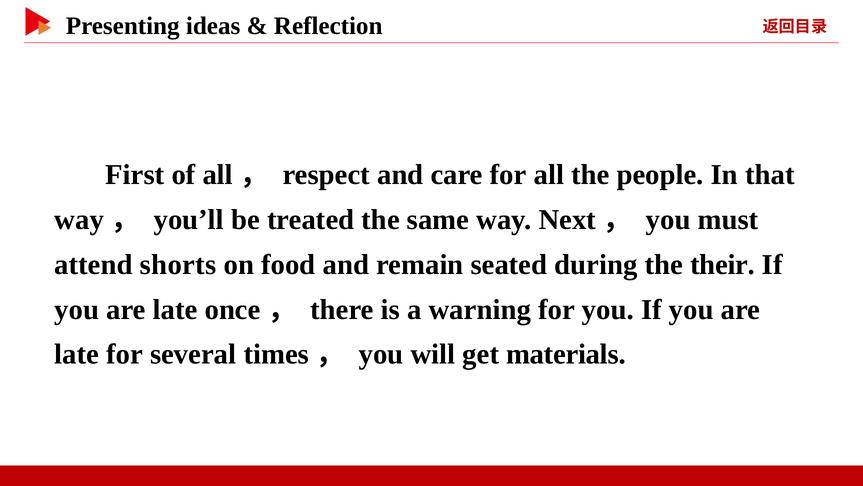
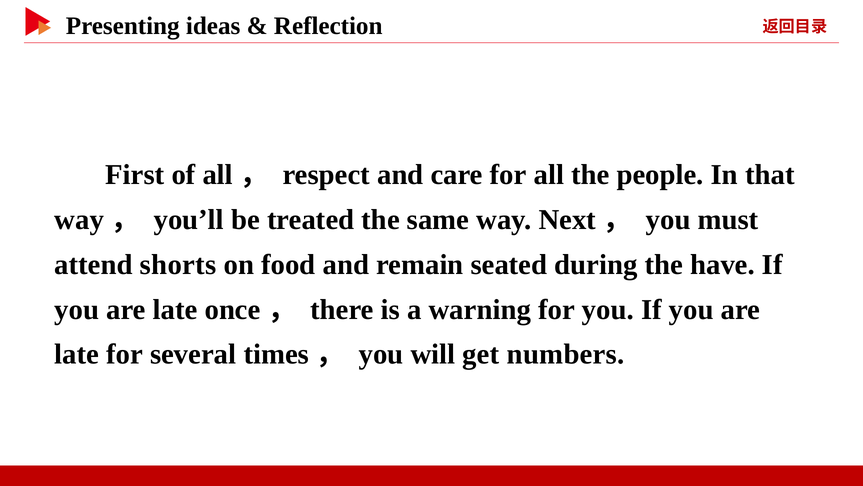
their: their -> have (723, 264)
materials: materials -> numbers (566, 354)
